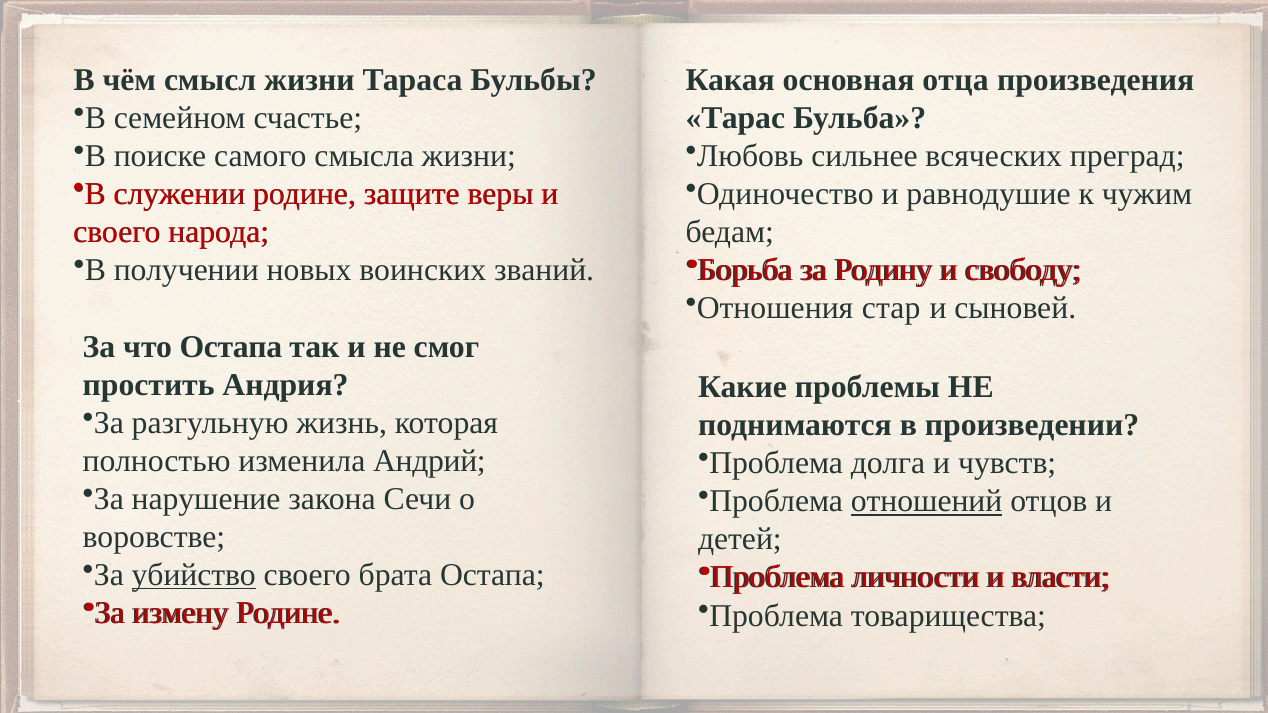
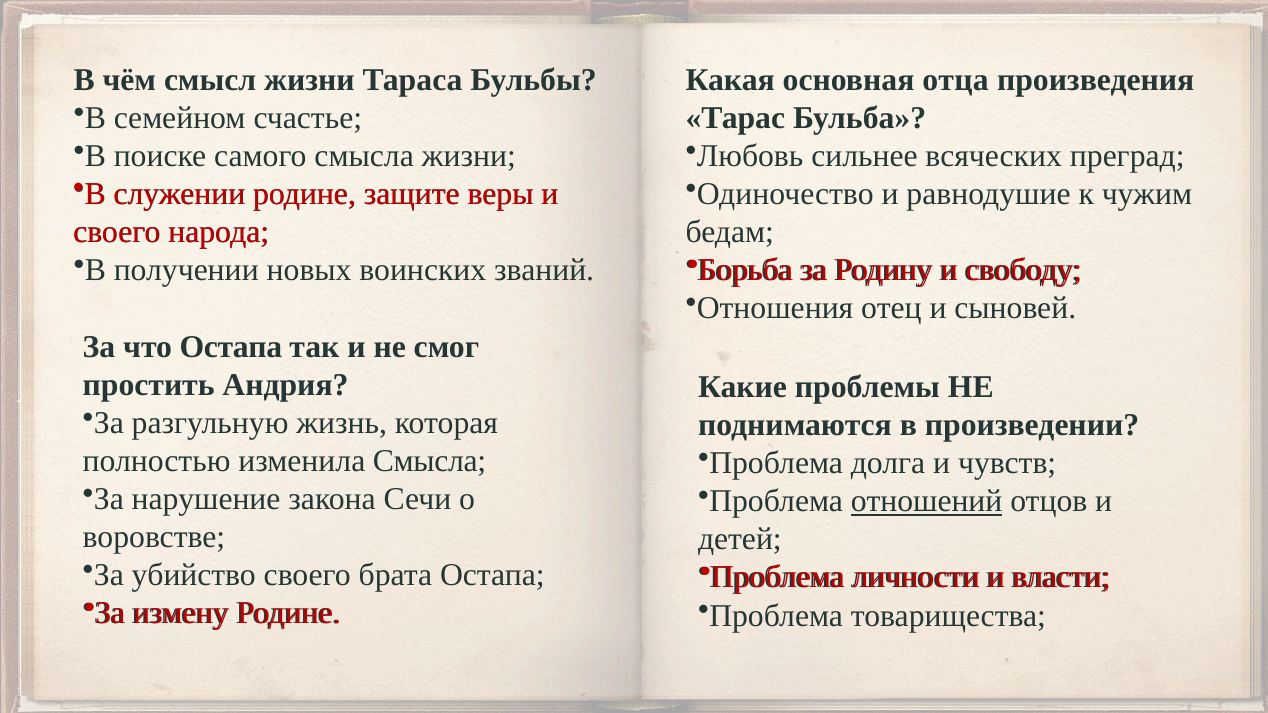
стар: стар -> отец (891, 308)
изменила Андрий: Андрий -> Смысла (429, 461)
убийство underline: present -> none (194, 575)
